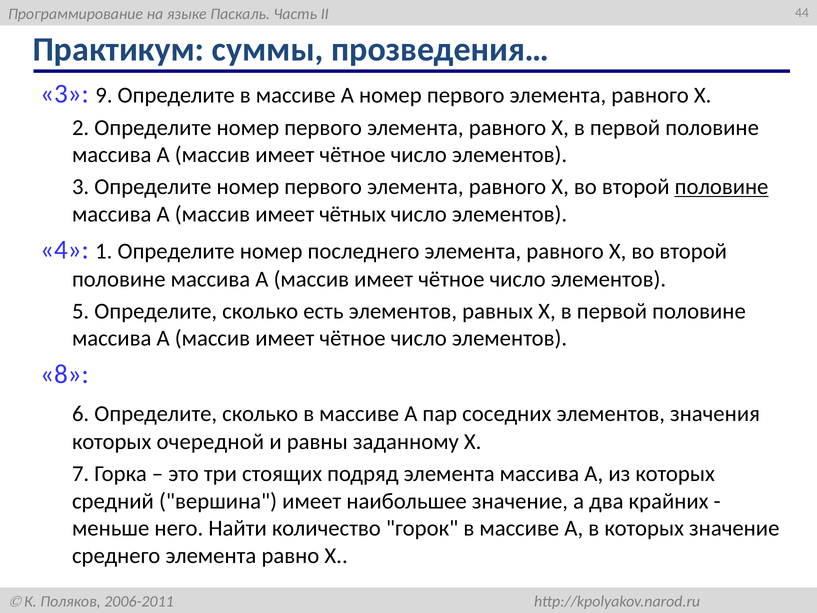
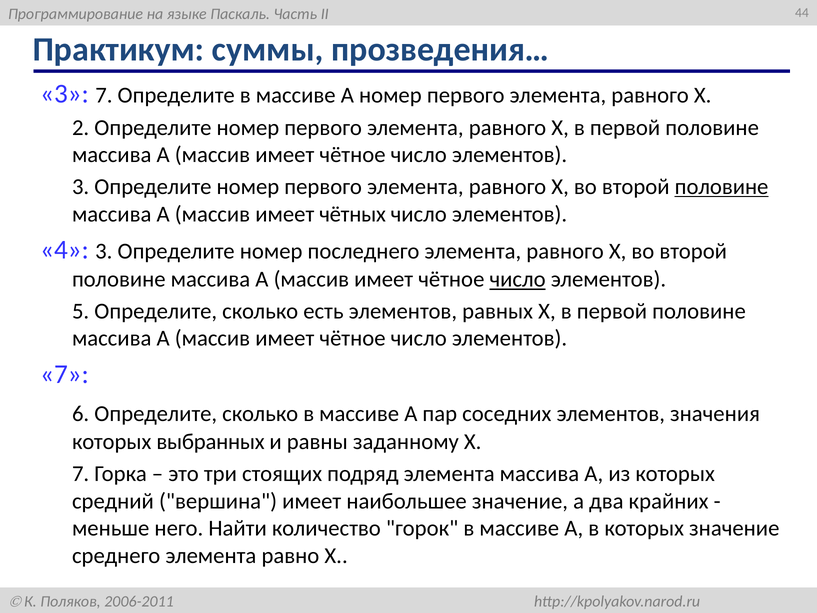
3 9: 9 -> 7 (104, 95)
4 1: 1 -> 3 (104, 251)
число underline: none -> present (518, 279)
8: 8 -> 7 (65, 374)
очередной: очередной -> выбранных (211, 442)
